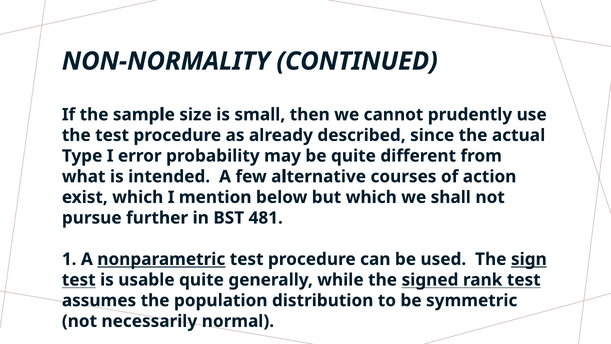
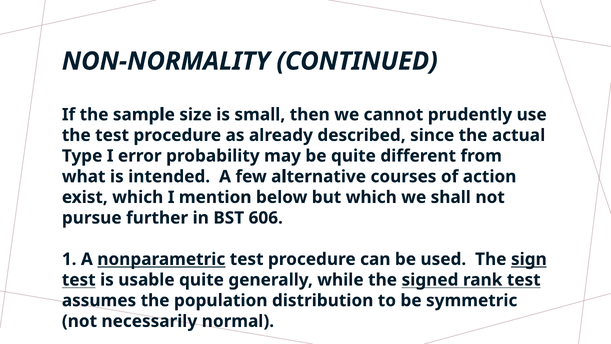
481: 481 -> 606 (266, 218)
